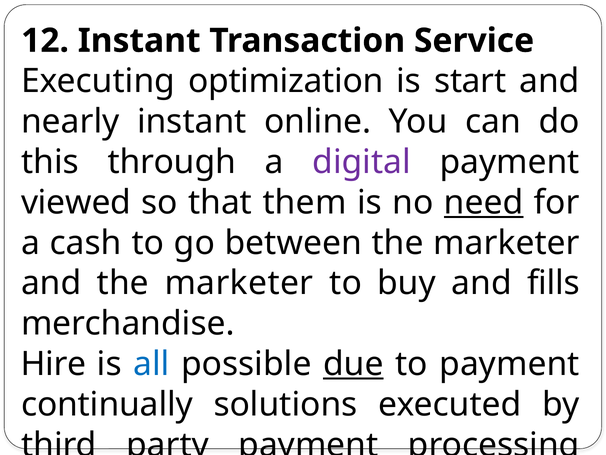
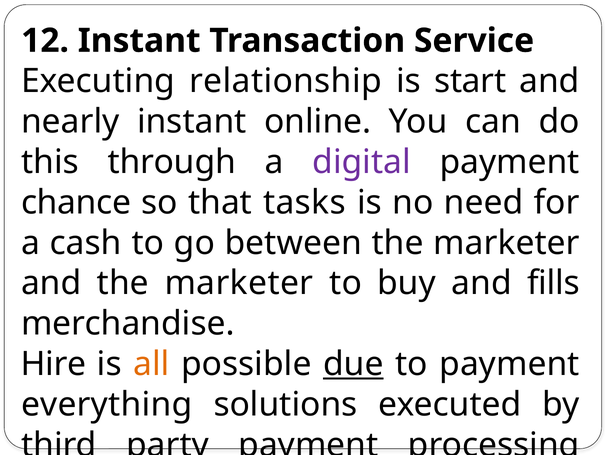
optimization: optimization -> relationship (285, 81)
viewed: viewed -> chance (76, 202)
them: them -> tasks (304, 202)
need underline: present -> none (484, 202)
all colour: blue -> orange (151, 364)
continually: continually -> everything (107, 404)
